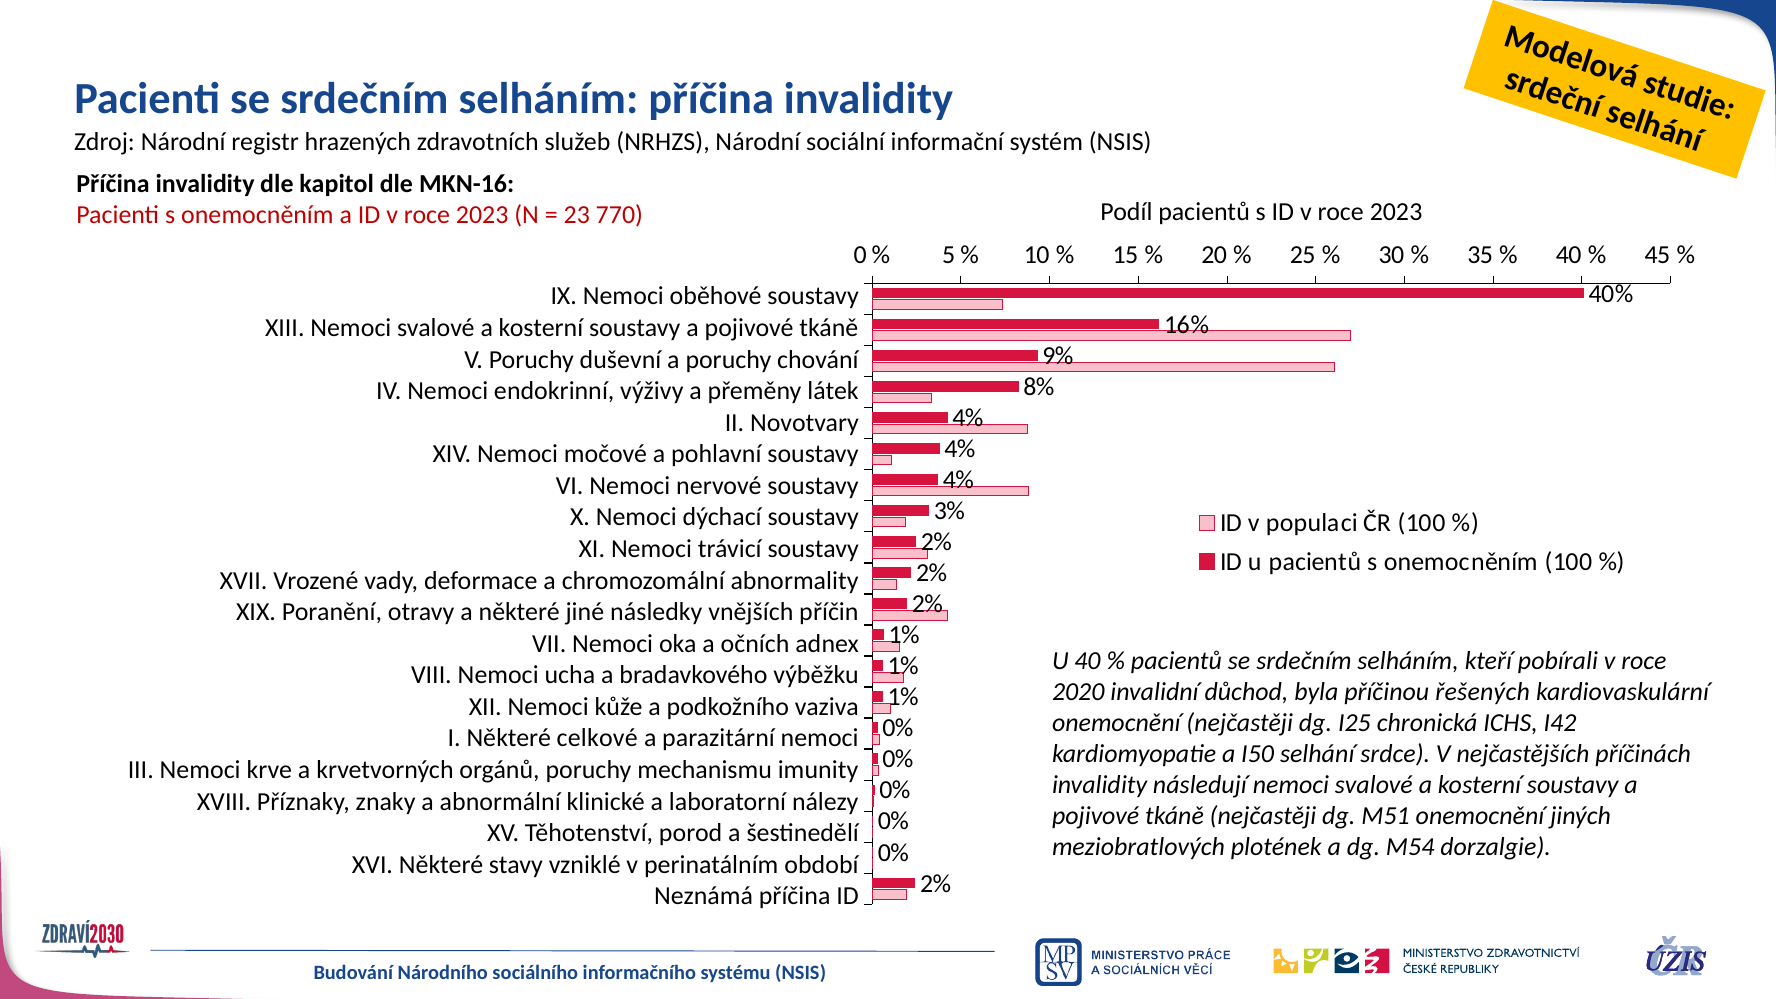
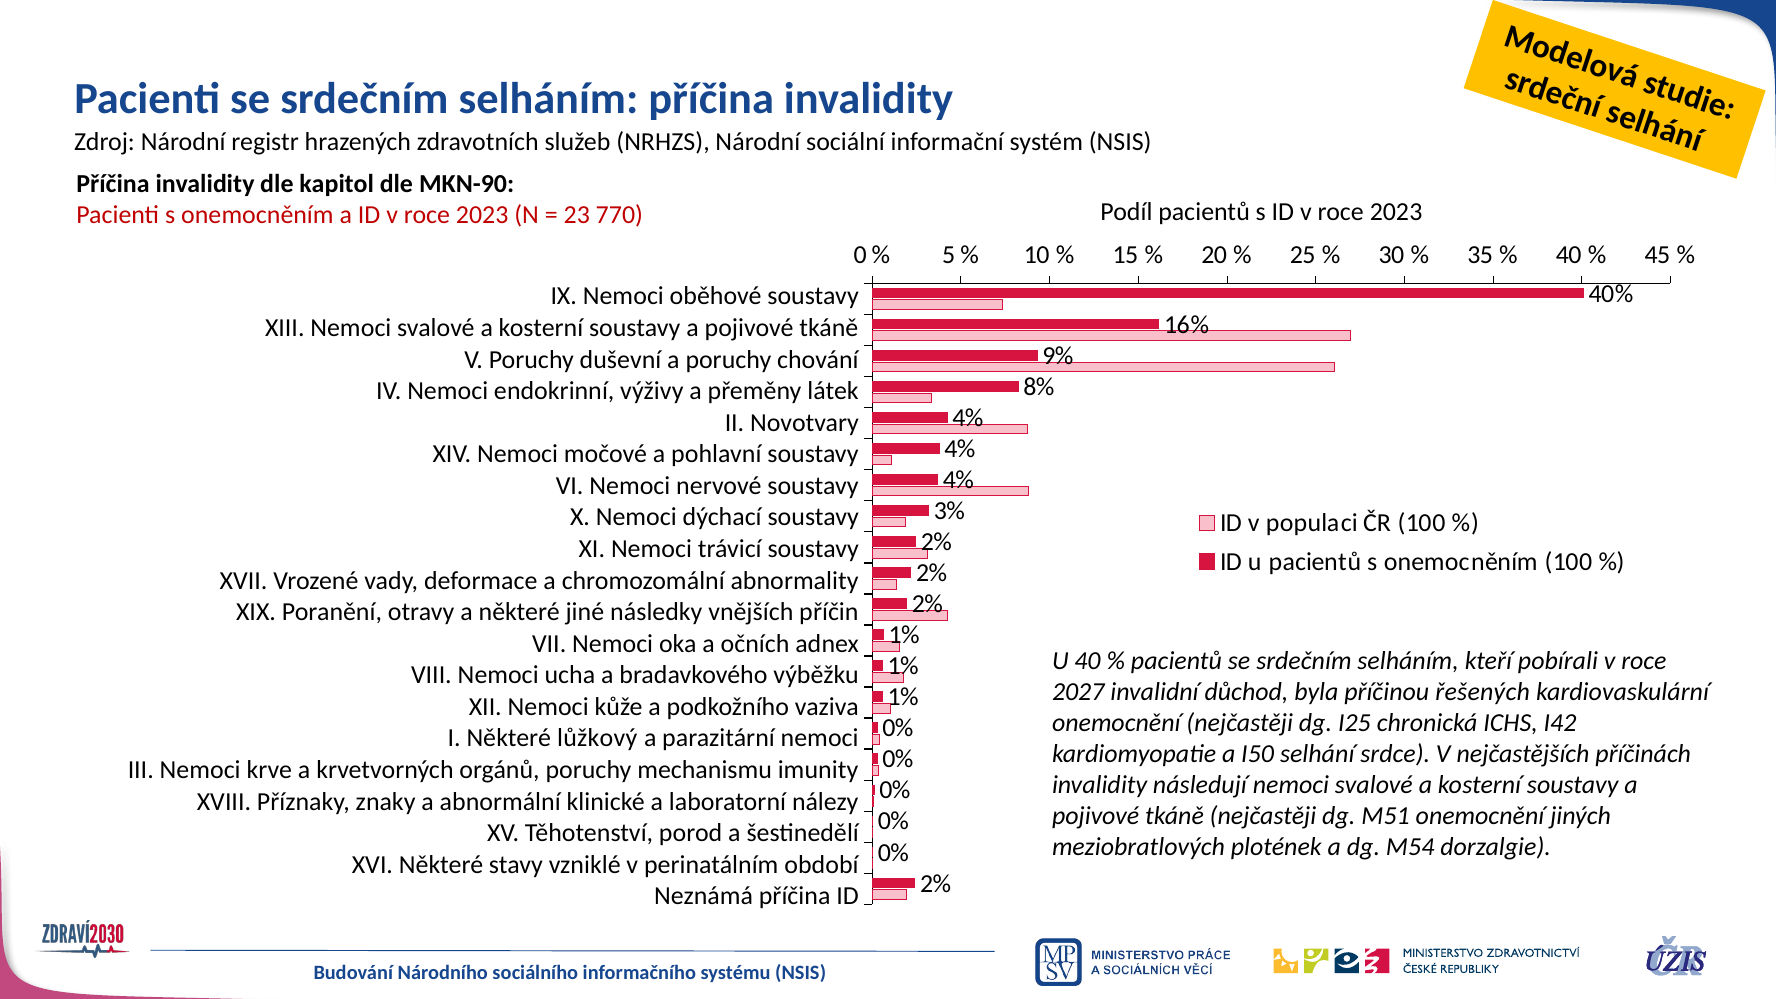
MKN-16: MKN-16 -> MKN-90 (467, 184)
2020: 2020 -> 2027 (1078, 692)
celkové: celkové -> lůžkový (597, 738)
